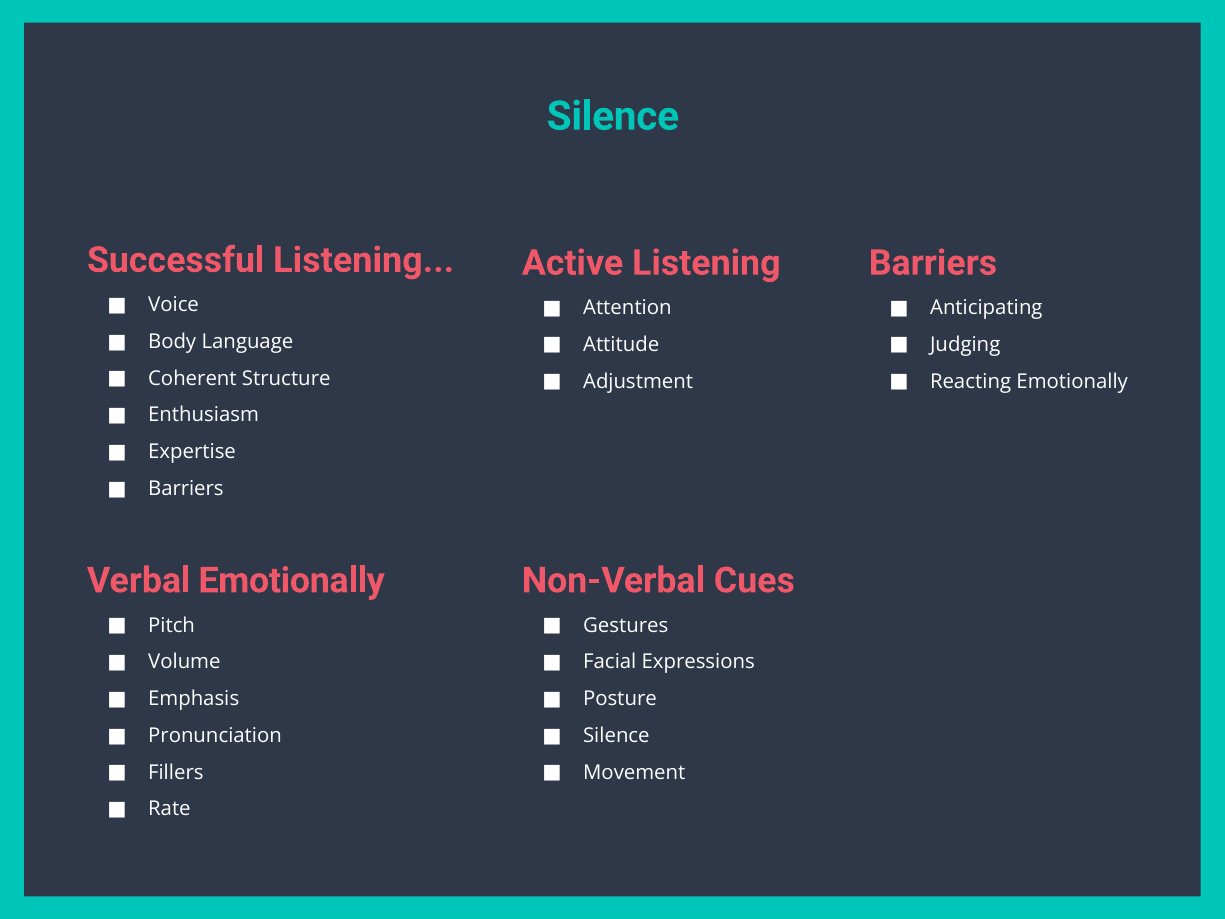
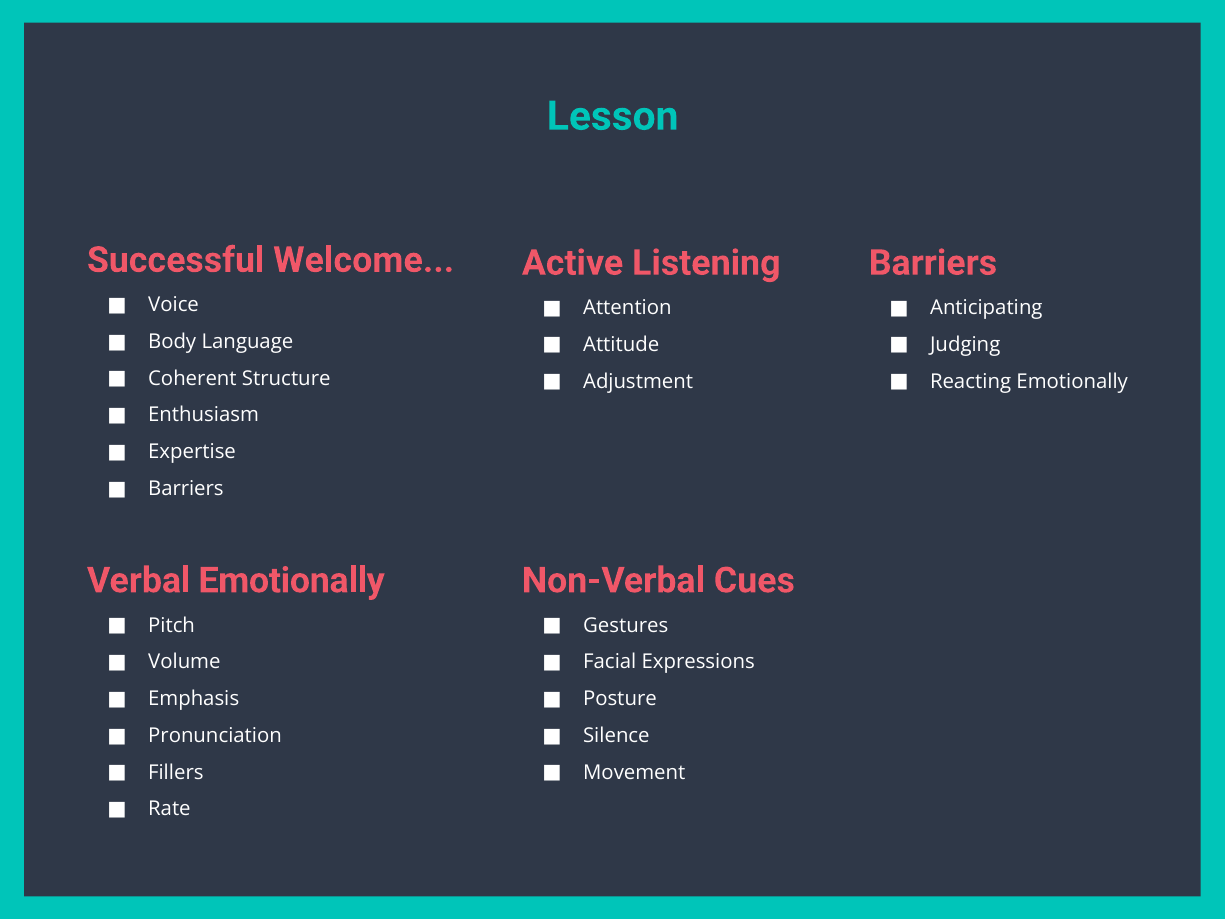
Silence: Silence -> Lesson (613, 116)
Successful Listening: Listening -> Welcome (364, 260)
